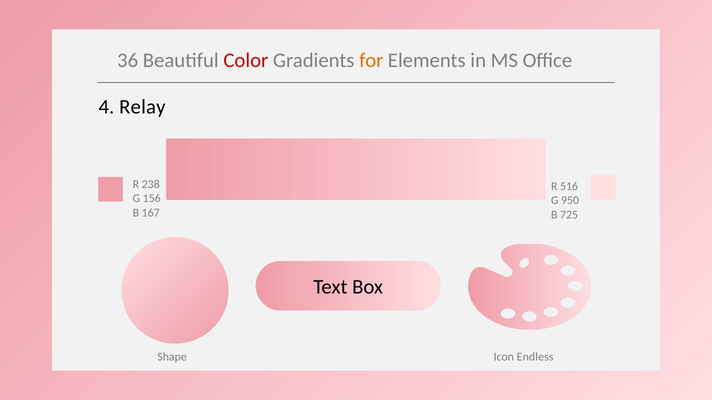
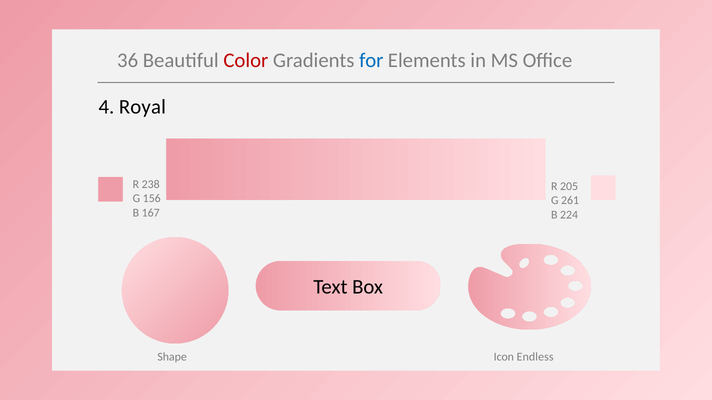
for colour: orange -> blue (371, 61)
Relay: Relay -> Royal (142, 107)
516: 516 -> 205 (569, 187)
950: 950 -> 261 (570, 201)
725: 725 -> 224 (569, 215)
